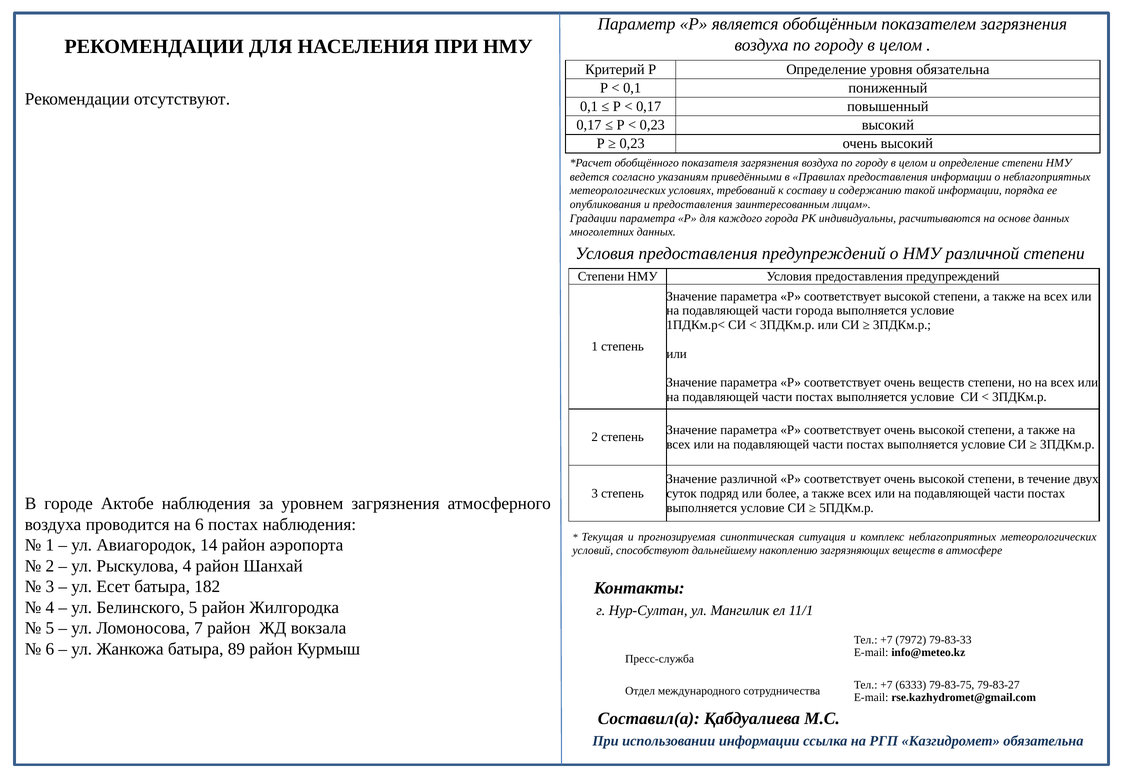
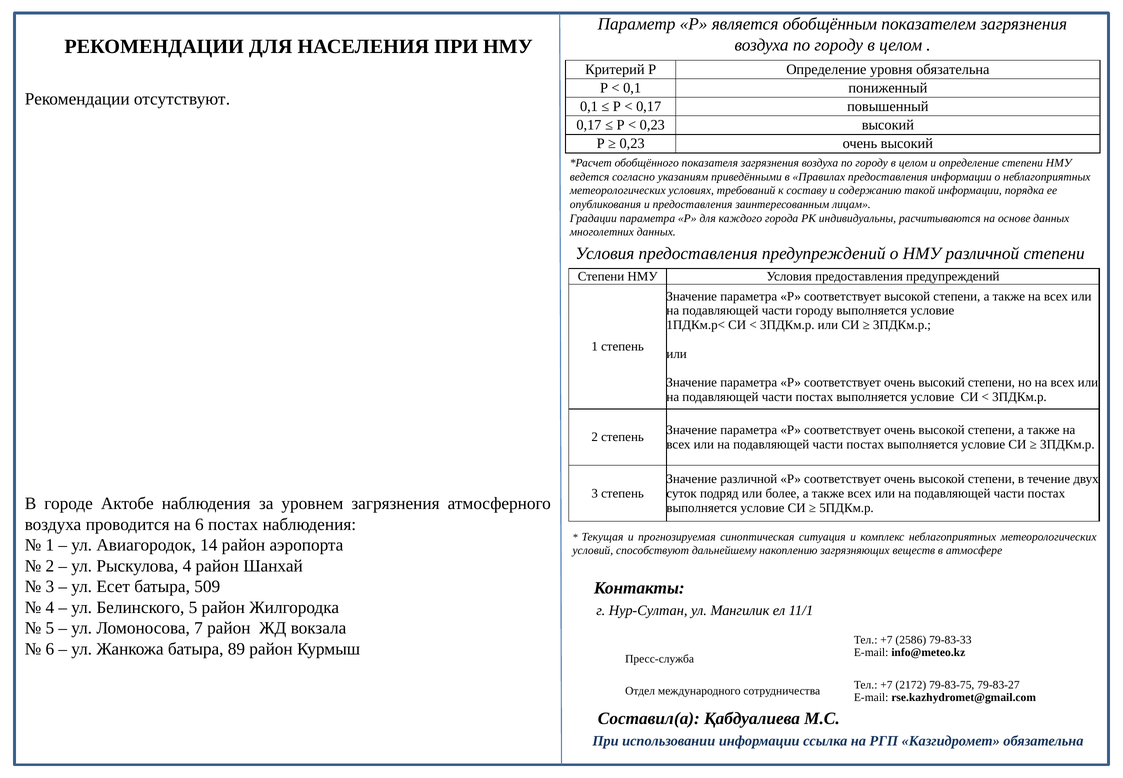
части города: города -> городу (814, 310)
соответствует очень веществ: веществ -> высокий (942, 382)
182: 182 -> 509 (207, 586)
7972: 7972 -> 2586 (911, 639)
6333: 6333 -> 2172 (911, 684)
